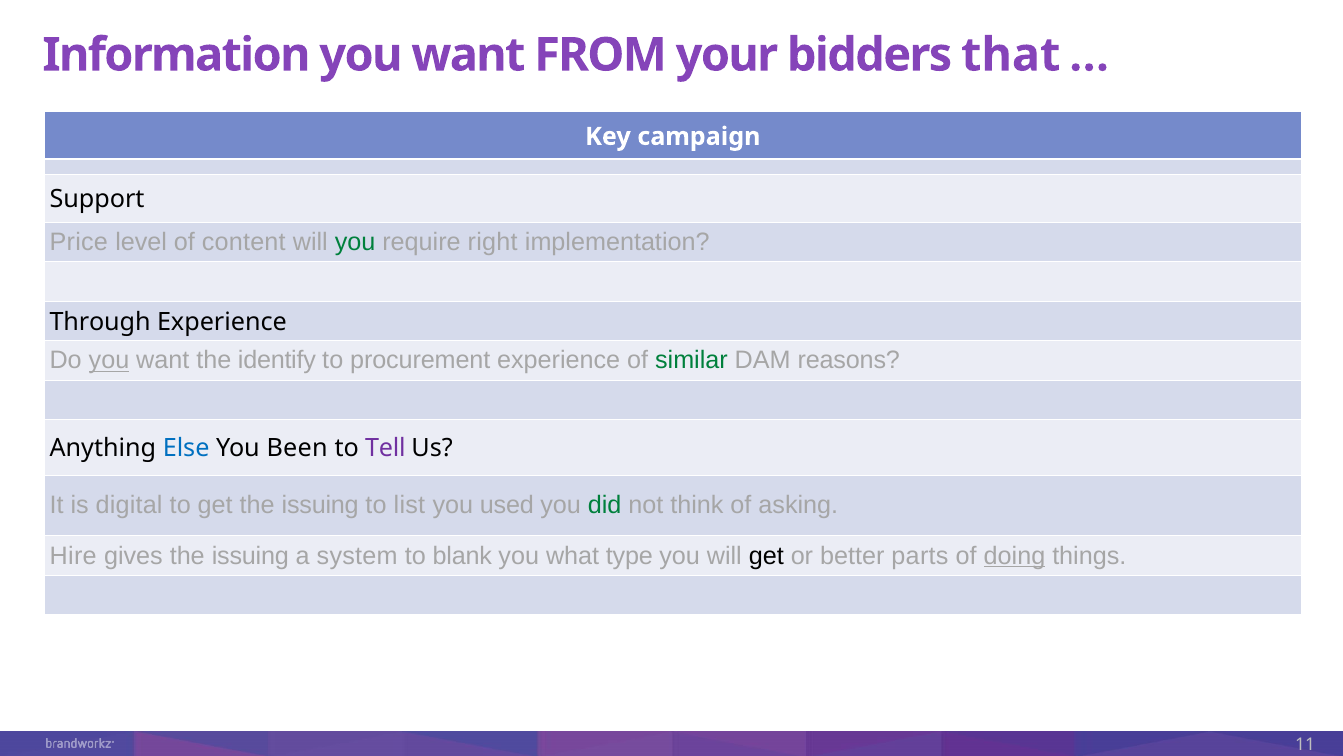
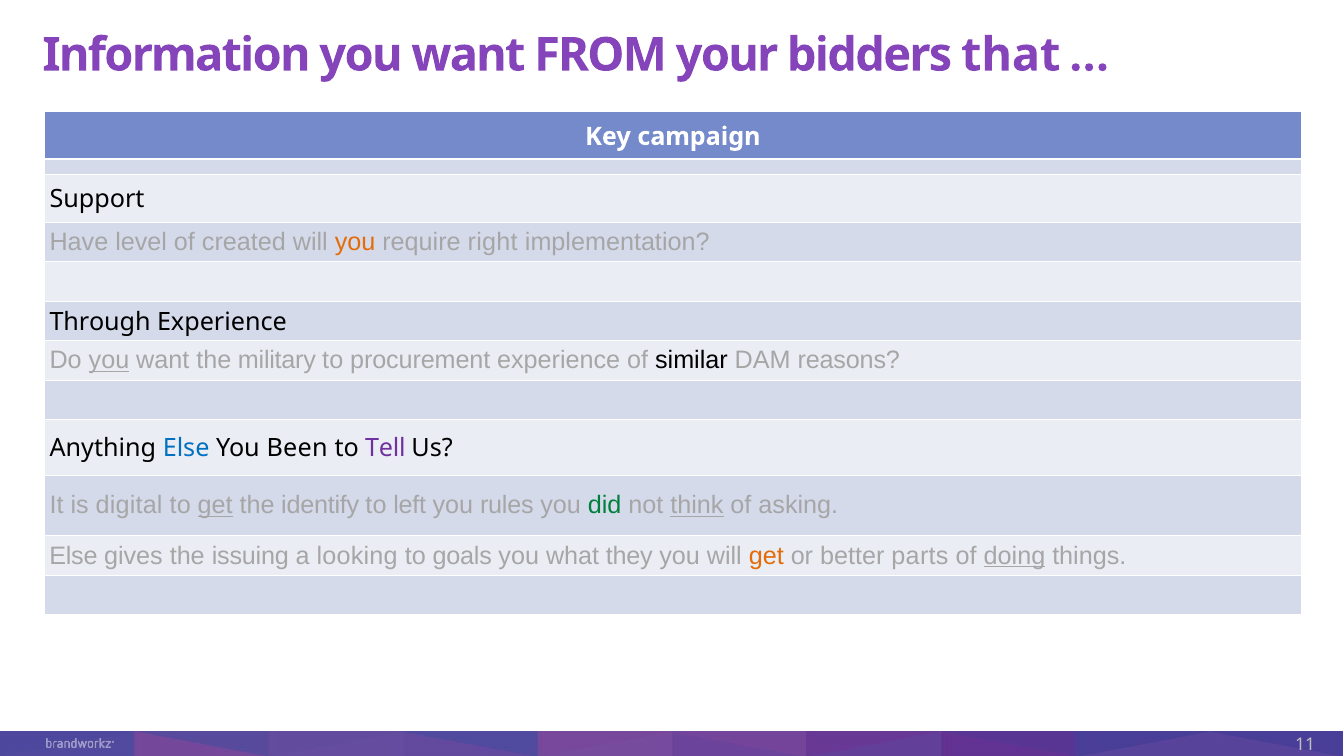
Price: Price -> Have (79, 242)
content: content -> created (244, 242)
you colour: green -> orange (355, 242)
identify: identify -> military (277, 360)
similar colour: green -> black (691, 360)
get underline: none -> present (215, 505)
issuing: issuing -> identify (320, 505)
list: list -> left (410, 505)
used: used -> rules (507, 505)
think underline: none -> present (697, 505)
Hire: Hire -> Else (73, 555)
system: system -> looking (357, 555)
blank: blank -> goals (462, 555)
type: type -> they (629, 555)
get colour: black -> orange (766, 555)
